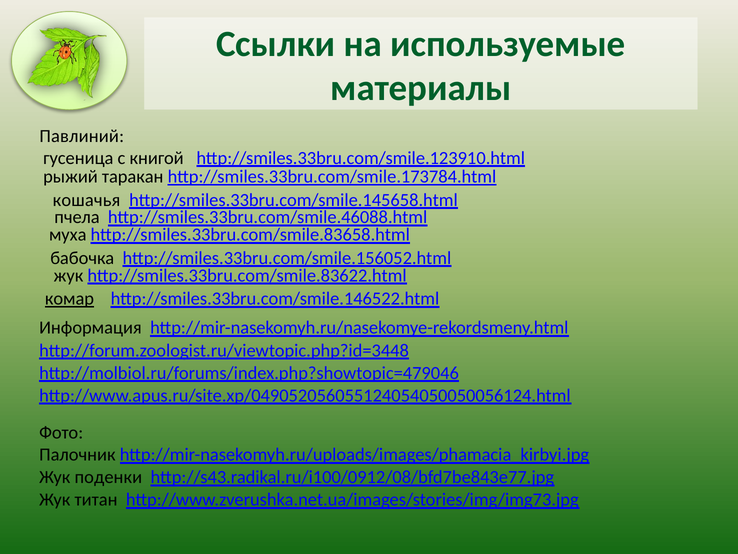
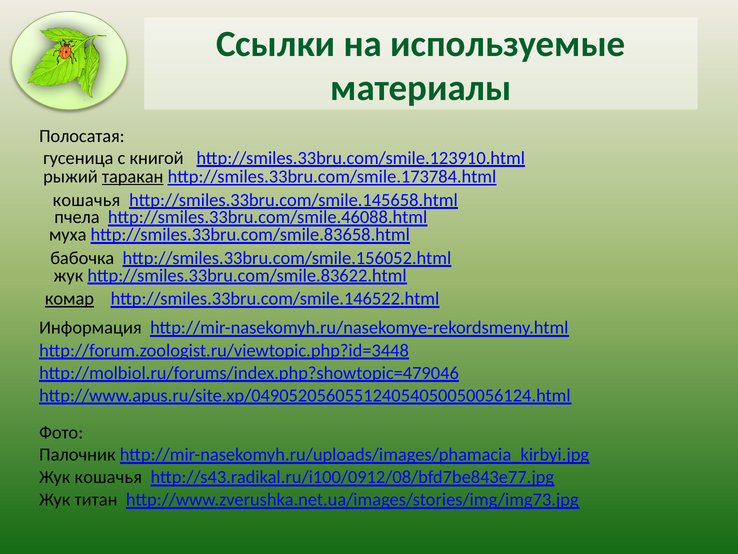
Павлиний: Павлиний -> Полосатая (82, 136)
таракан underline: none -> present (133, 177)
Жук поденки: поденки -> кошачья (108, 477)
